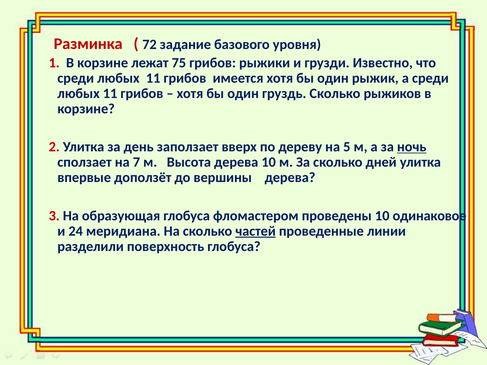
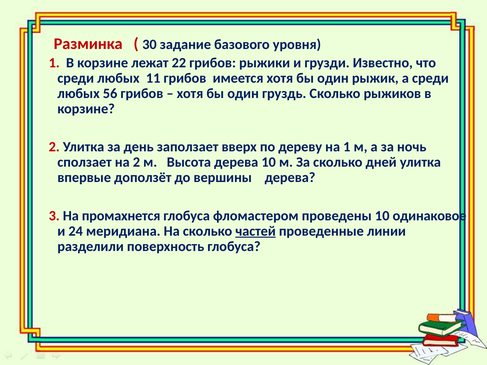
72: 72 -> 30 (149, 44)
75: 75 -> 22 (179, 63)
11: 11 -> 56 (110, 93)
на 5: 5 -> 1 (347, 147)
ночь underline: present -> none (412, 147)
на 7: 7 -> 2 (136, 162)
образующая: образующая -> промахнется (121, 216)
